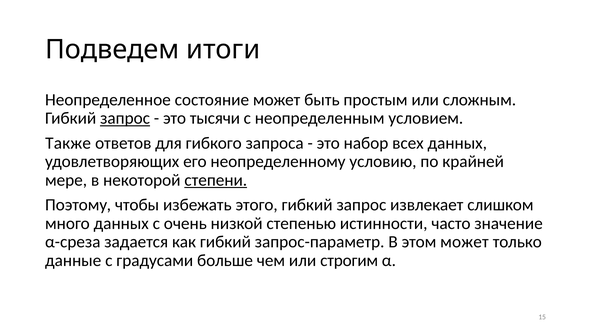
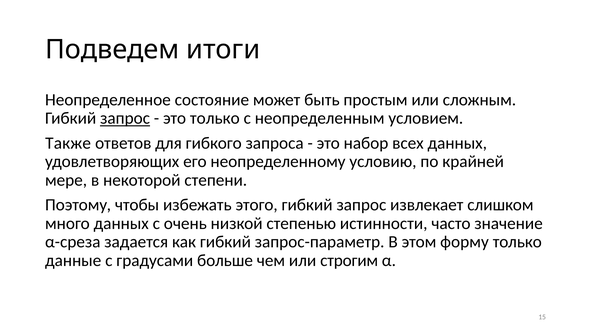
это тысячи: тысячи -> только (215, 118)
степени underline: present -> none (216, 180)
этом может: может -> форму (465, 242)
